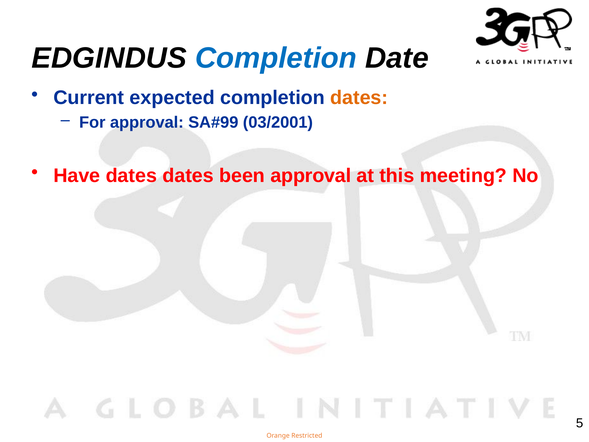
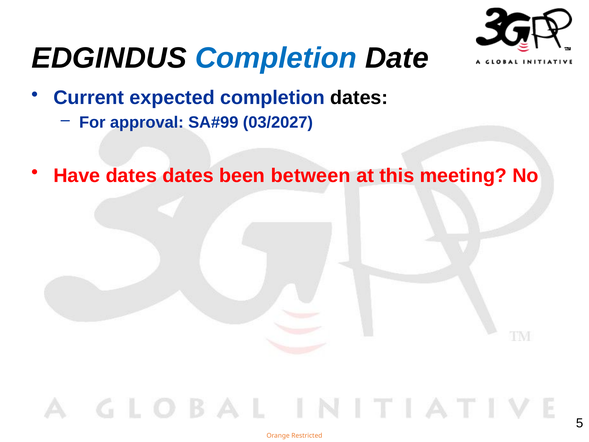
dates colour: orange -> black (359, 98)
03/2001: 03/2001 -> 03/2027 (278, 122)
been approval: approval -> between (311, 176)
